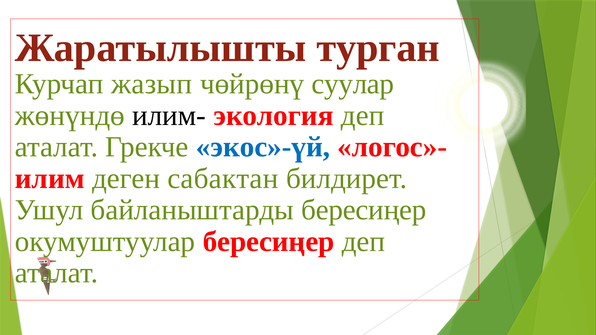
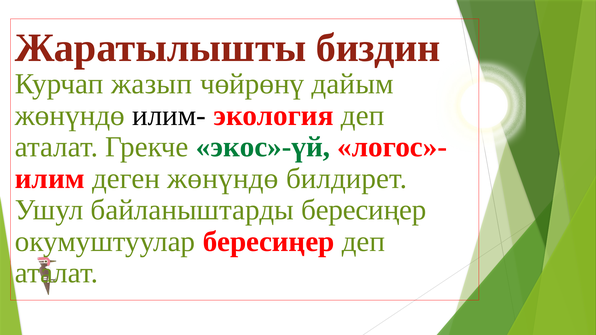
турган: турган -> биздин (378, 48)
суулар: суулар -> дайым (353, 84)
экос»-үй colour: blue -> green (263, 147)
деген сабактан: сабактан -> жөнүндө (223, 179)
